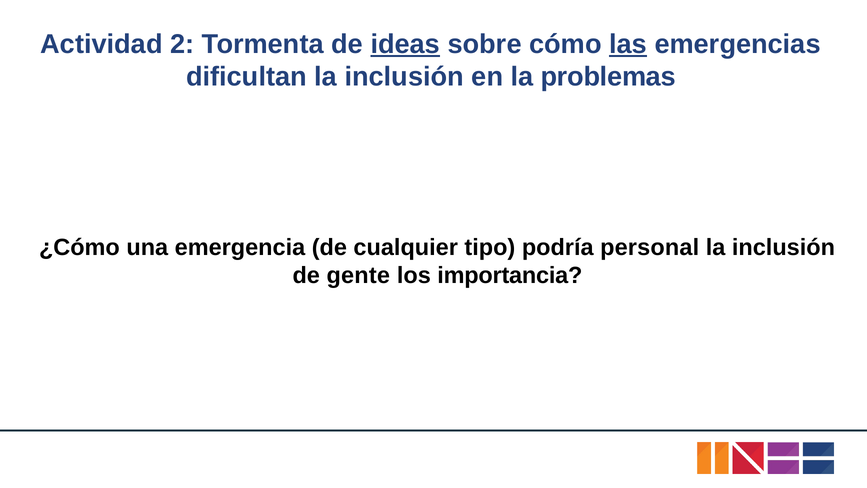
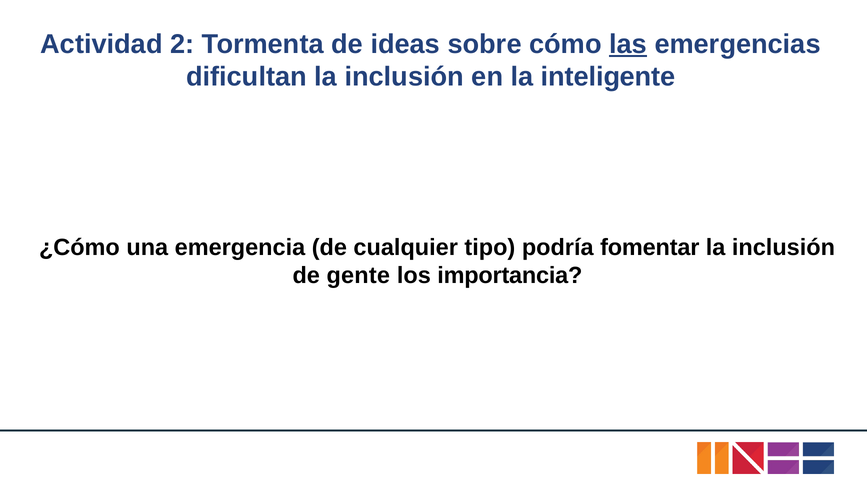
ideas underline: present -> none (405, 44)
problemas: problemas -> inteligente (608, 77)
personal: personal -> fomentar (650, 247)
